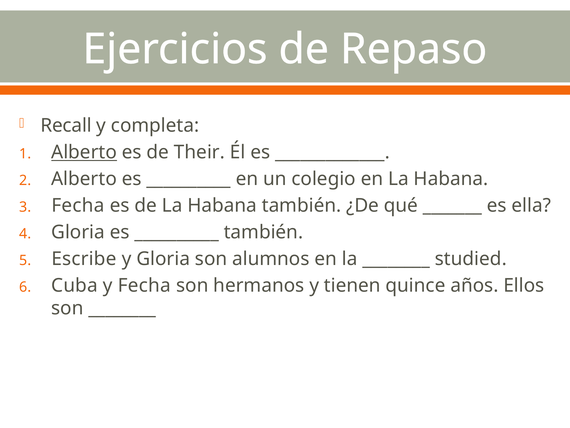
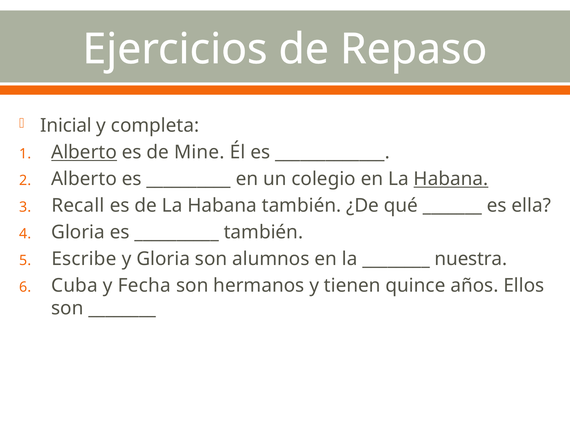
Recall: Recall -> Inicial (66, 126)
Their: Their -> Mine (199, 152)
Habana underline: none -> present (451, 179)
Fecha: Fecha -> Recall (78, 205)
studied: studied -> nuestra (471, 258)
